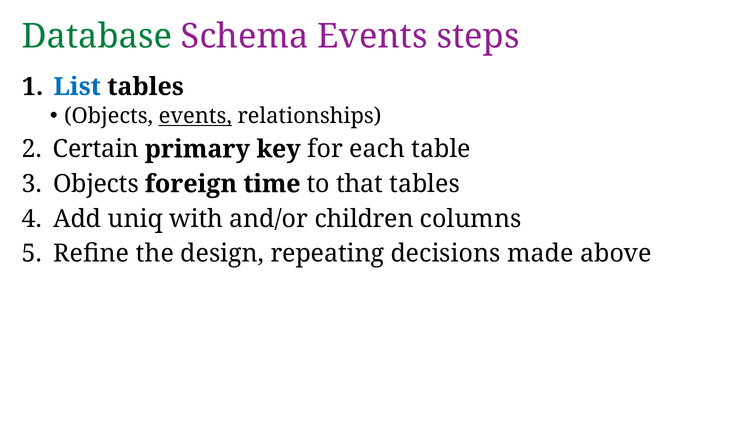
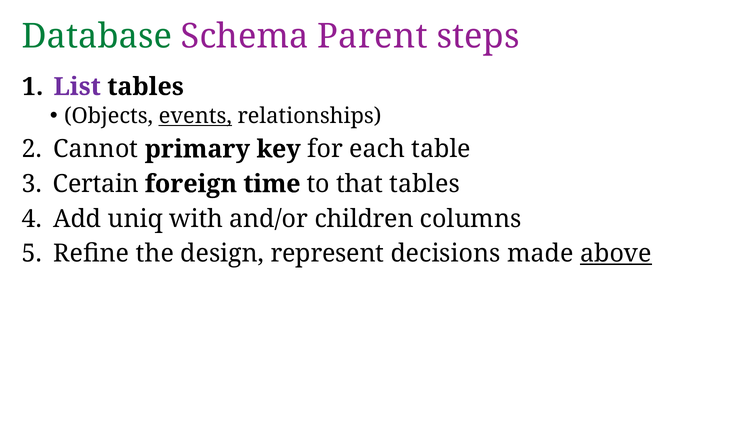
Schema Events: Events -> Parent (373, 36)
List colour: blue -> purple (77, 87)
Certain: Certain -> Cannot (96, 149)
Objects: Objects -> Certain (96, 184)
repeating: repeating -> represent (327, 254)
above underline: none -> present (616, 254)
